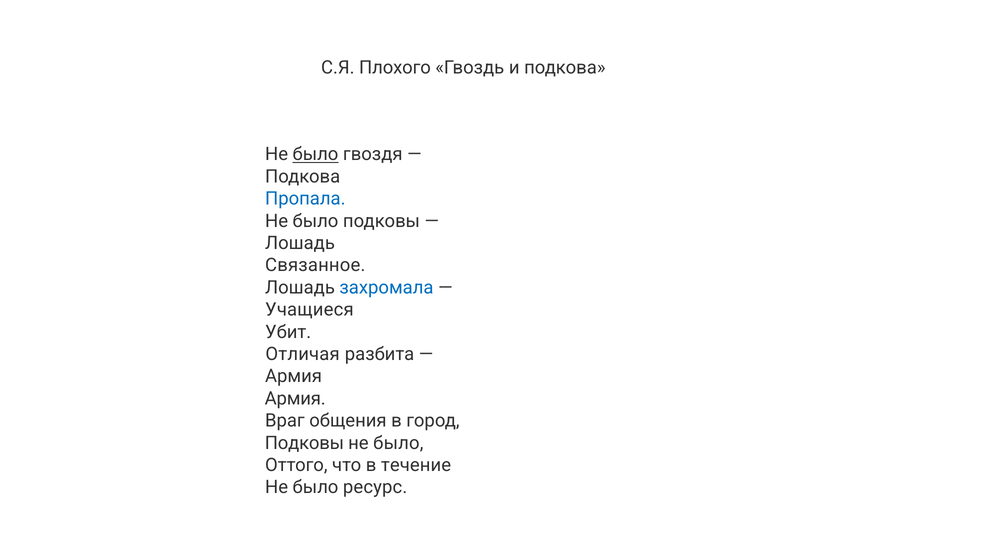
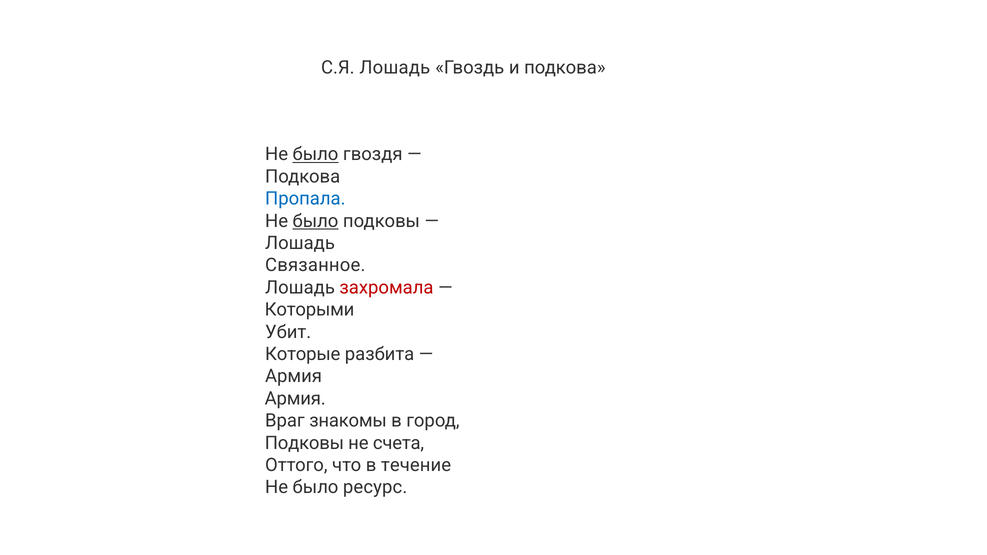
С.Я Плохого: Плохого -> Лошадь (395, 68)
было underline: none -> present (316, 221)
захромала colour: blue -> red (386, 288)
Учащиеся: Учащиеся -> Которыми (310, 310)
Отличая: Отличая -> Которые (303, 354)
общения: общения -> знакомы (348, 421)
было: было -> счета (398, 443)
